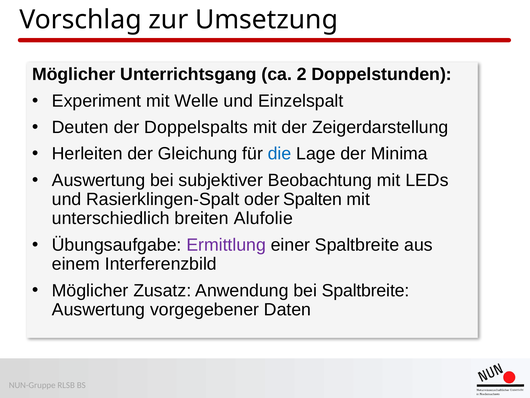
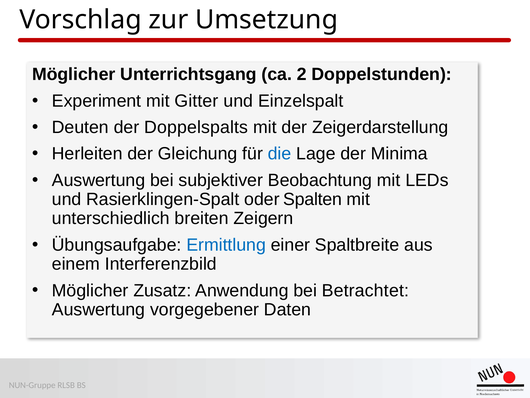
Welle: Welle -> Gitter (197, 101)
Alufolie: Alufolie -> Zeigern (263, 218)
Ermittlung colour: purple -> blue (226, 245)
bei Spaltbreite: Spaltbreite -> Betrachtet (365, 290)
